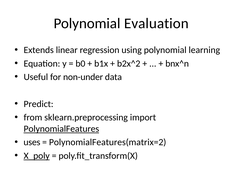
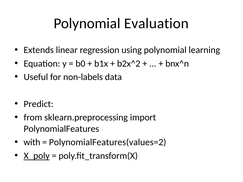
non-under: non-under -> non-labels (83, 77)
PolynomialFeatures underline: present -> none (61, 129)
uses: uses -> with (32, 142)
PolynomialFeatures(matrix=2: PolynomialFeatures(matrix=2 -> PolynomialFeatures(values=2 (108, 142)
